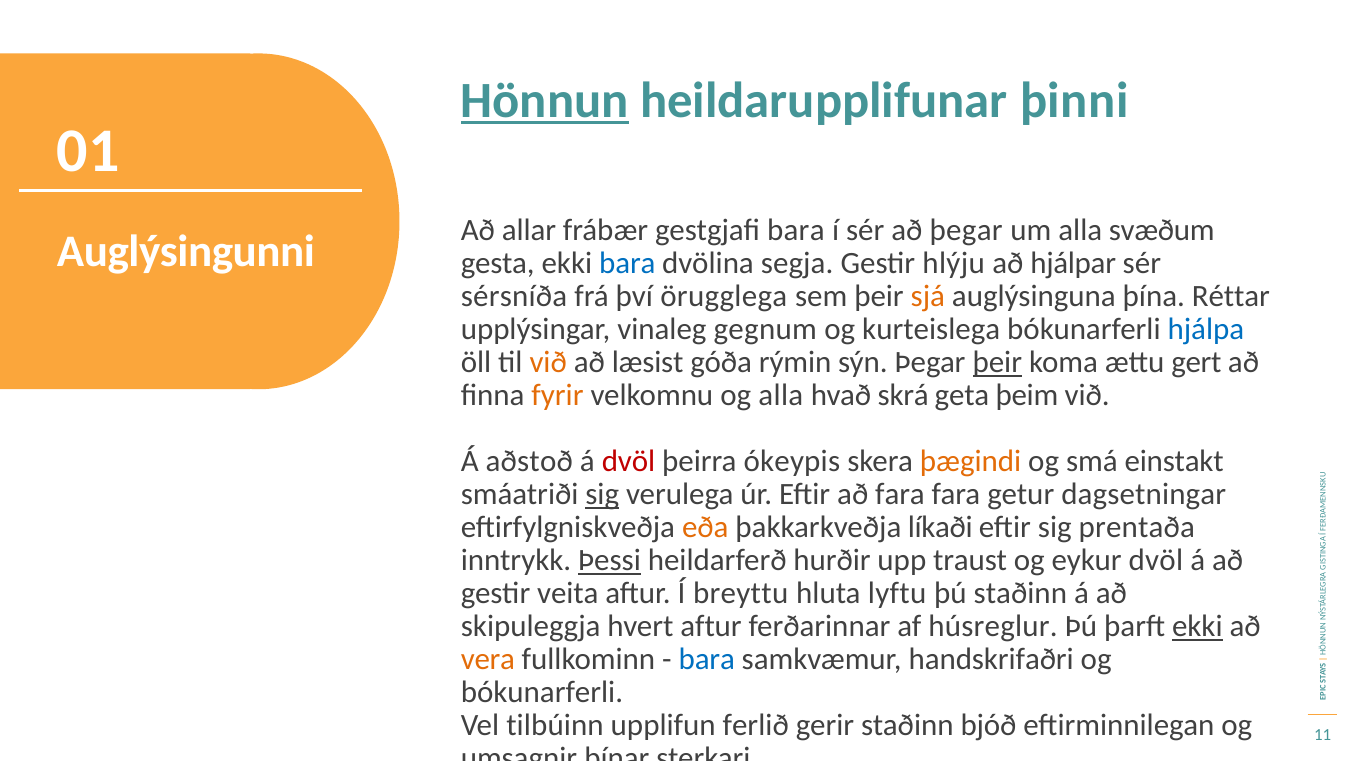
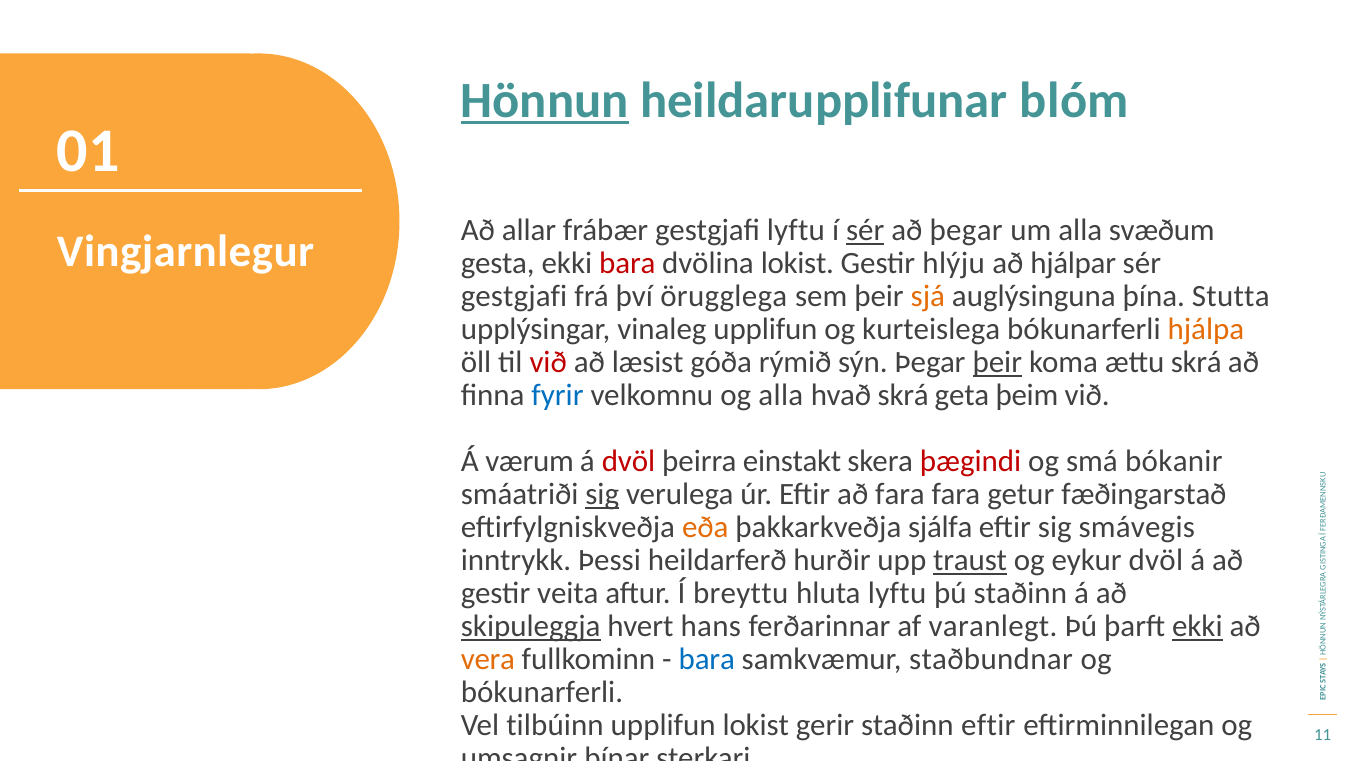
þinni: þinni -> blóm (1074, 101)
gestgjafi bara: bara -> lyftu (796, 231)
sér underline: none -> present (865, 231)
Auglýsingunni: Auglýsingunni -> Vingjarnlegur (186, 252)
bara colour: blue -> red (627, 264)
dvölina segja: segja -> lokist (797, 264)
sérsníða: sérsníða -> gestgjafi (514, 297)
Réttar: Réttar -> Stutta (1231, 297)
vinaleg gegnum: gegnum -> upplifun (765, 330)
hjálpa colour: blue -> orange (1206, 330)
við colour: orange -> red (548, 363)
rýmin: rýmin -> rýmið (795, 363)
ættu gert: gert -> skrá (1196, 363)
fyrir colour: orange -> blue (558, 396)
aðstoð: aðstoð -> værum (530, 462)
ókeypis: ókeypis -> einstakt (792, 462)
þægindi colour: orange -> red (971, 462)
einstakt: einstakt -> bókanir (1174, 462)
dagsetningar: dagsetningar -> fæðingarstað (1144, 495)
líkaði: líkaði -> sjálfa (940, 528)
prentaða: prentaða -> smávegis (1137, 528)
Þessi underline: present -> none (610, 561)
traust underline: none -> present (970, 561)
skipuleggja underline: none -> present (531, 626)
hvert aftur: aftur -> hans (711, 626)
húsreglur: húsreglur -> varanlegt (993, 626)
handskrifaðri: handskrifaðri -> staðbundnar (991, 659)
upplifun ferlið: ferlið -> lokist (756, 725)
staðinn bjóð: bjóð -> eftir (988, 725)
